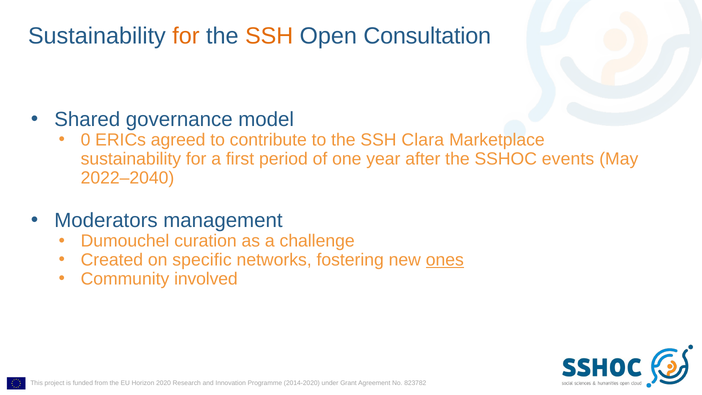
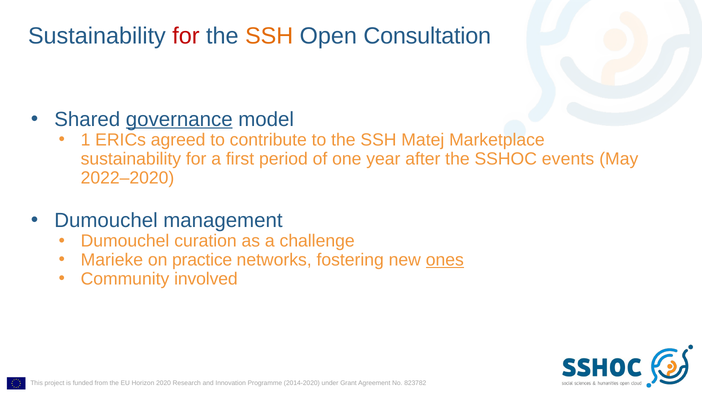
for colour: orange -> red (186, 36)
governance underline: none -> present (179, 119)
0: 0 -> 1 (86, 140)
Clara: Clara -> Matej (423, 140)
2022–2040: 2022–2040 -> 2022–2020 (127, 178)
Moderators: Moderators -> Dumouchel (106, 220)
Created: Created -> Marieke (112, 260)
specific: specific -> practice (202, 260)
